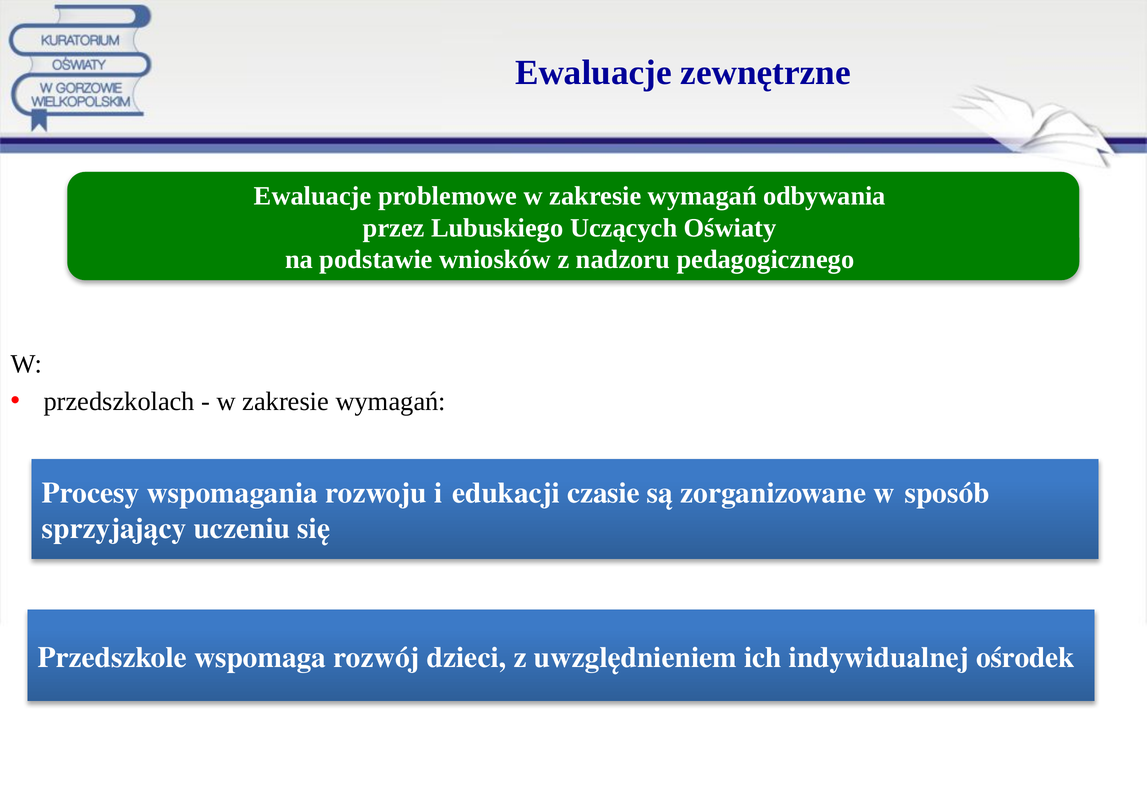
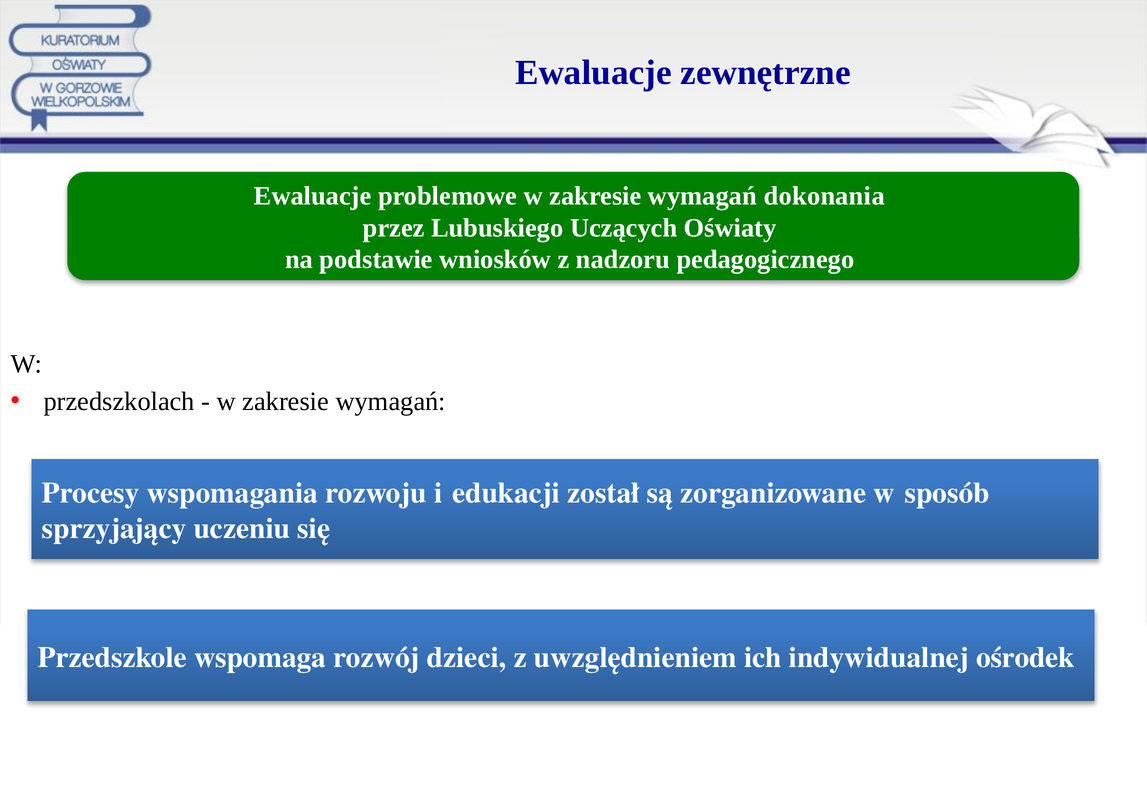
odbywania: odbywania -> dokonania (824, 196)
czasie: czasie -> został (603, 493)
